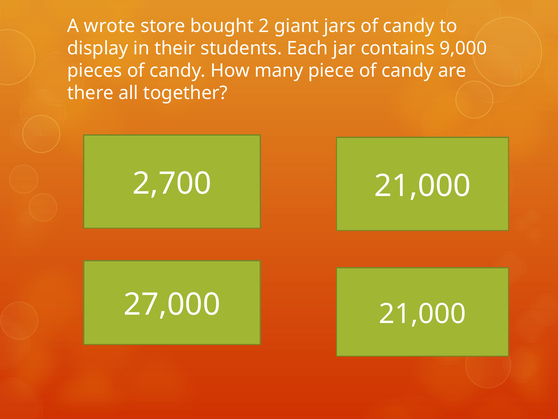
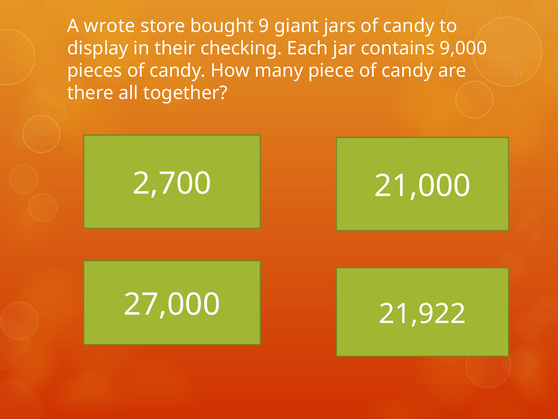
2: 2 -> 9 (264, 26)
students: students -> checking (241, 48)
27,000 21,000: 21,000 -> 21,922 (422, 313)
